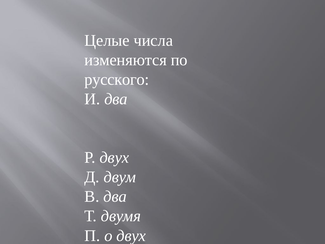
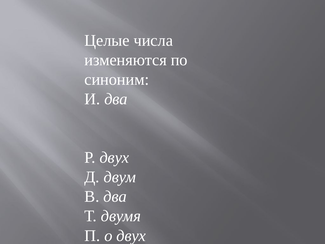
русского: русского -> синоним (117, 79)
